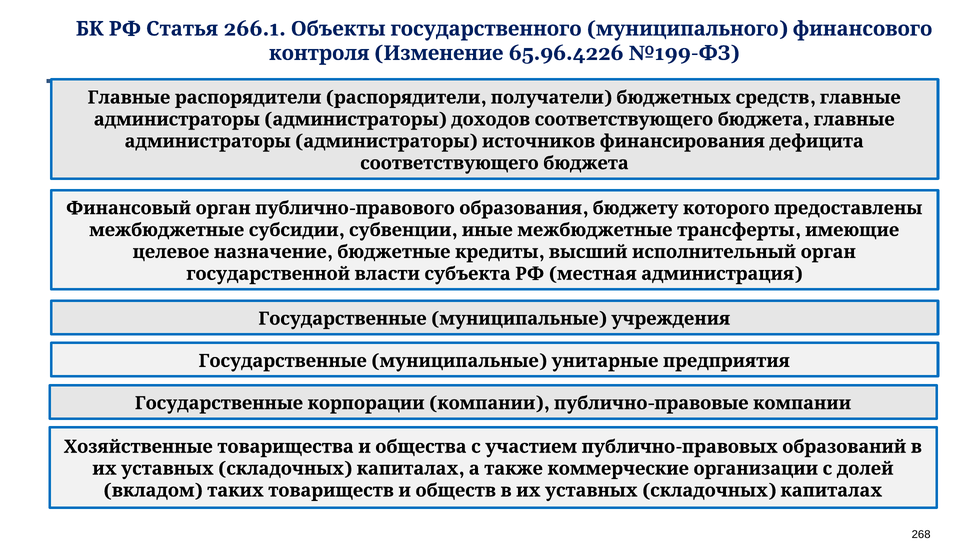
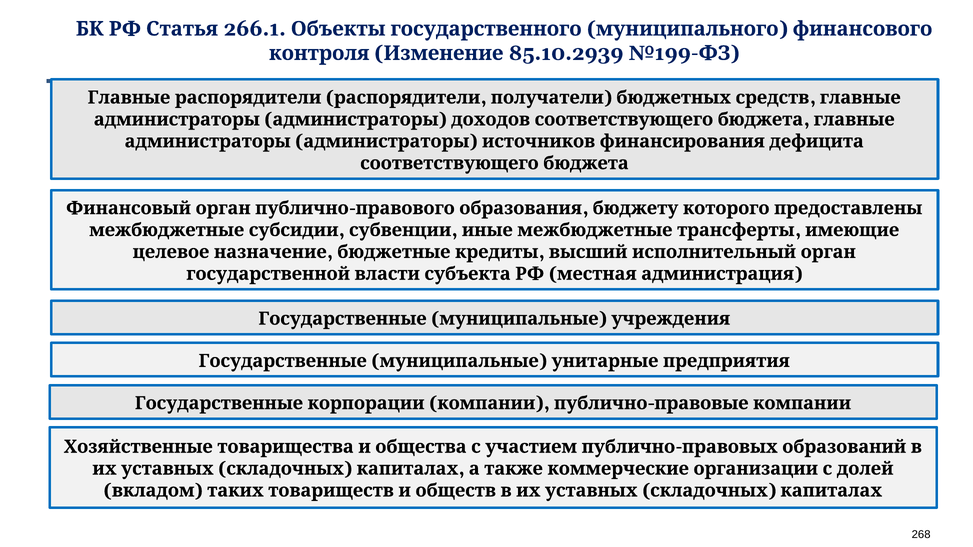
65.96.4226: 65.96.4226 -> 85.10.2939 (566, 53)
